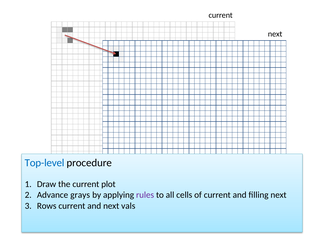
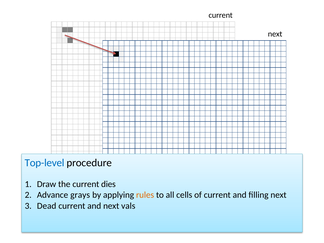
plot: plot -> dies (108, 184)
rules colour: purple -> orange (145, 195)
Rows: Rows -> Dead (47, 206)
